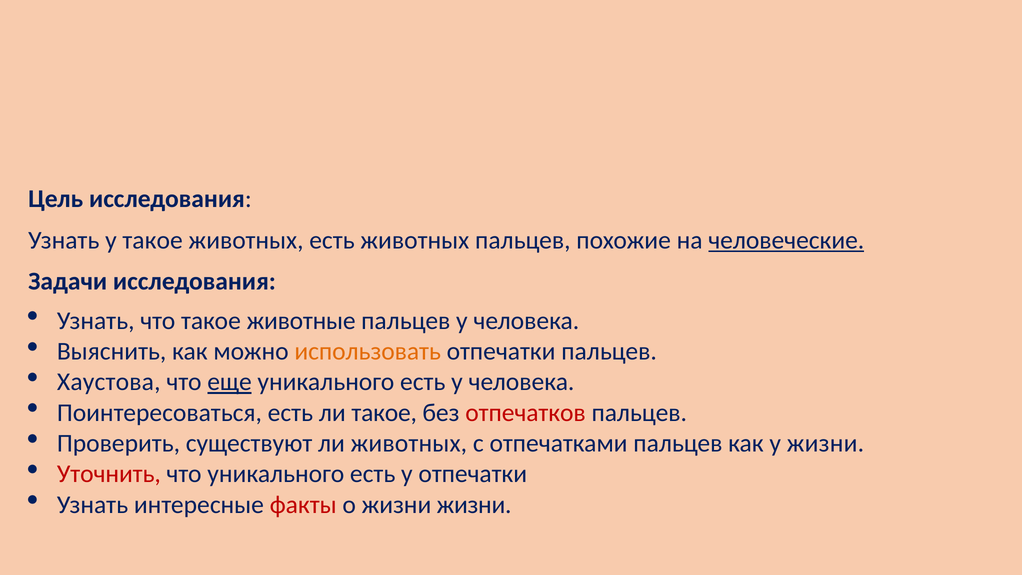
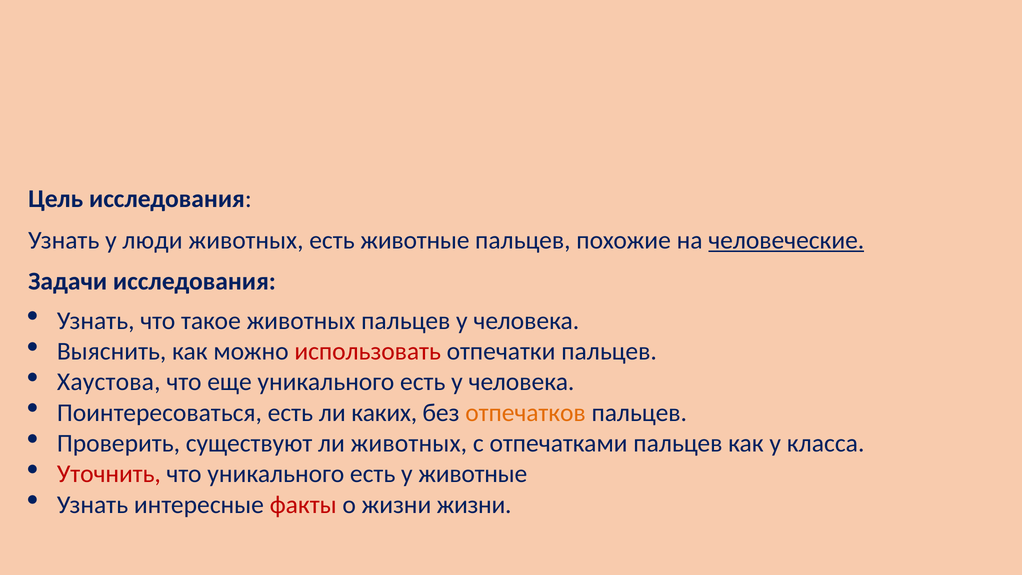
у такое: такое -> люди (153, 240)
есть животных: животных -> животные (415, 240)
такое животные: животные -> животных (301, 321)
использовать colour: orange -> red (368, 351)
еще underline: present -> none (230, 382)
ли такое: такое -> каких (384, 413)
отпечатков colour: red -> orange (526, 413)
у жизни: жизни -> класса (826, 443)
у отпечатки: отпечатки -> животные (473, 474)
